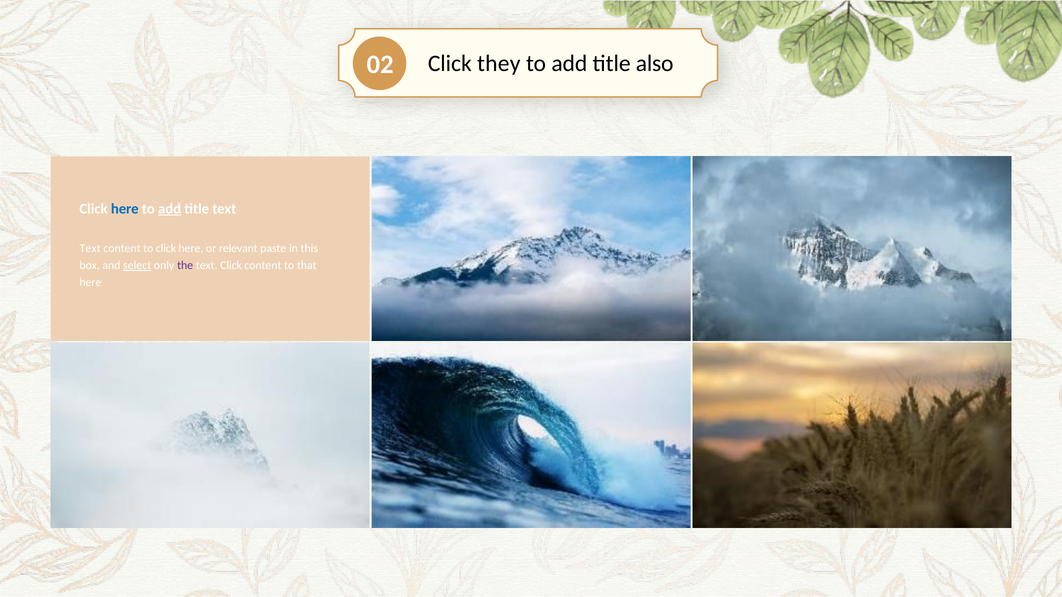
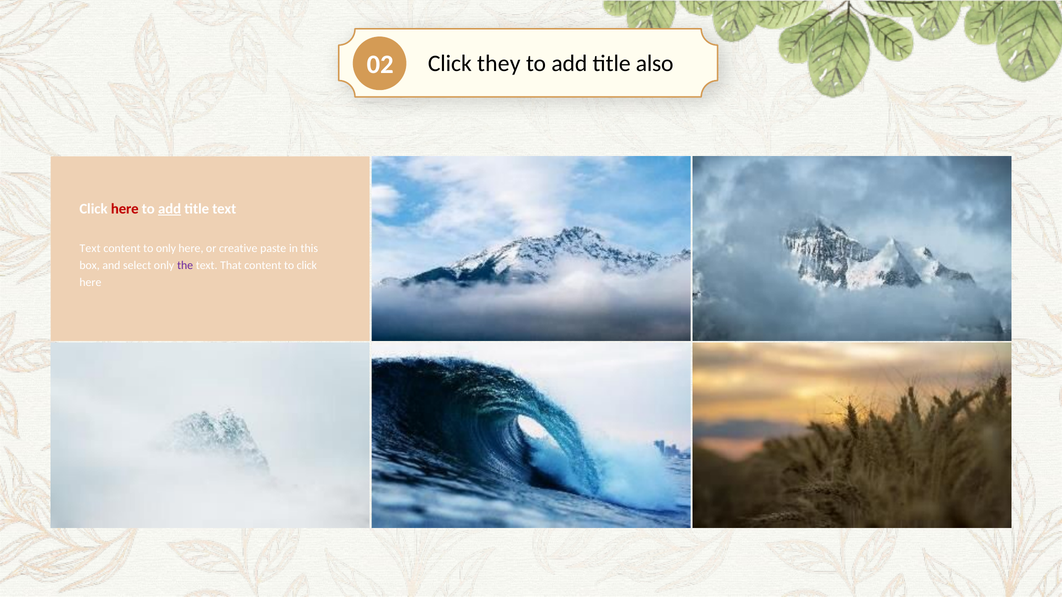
here colour: blue -> red (125, 209)
to click: click -> only (166, 249)
relevant: relevant -> creative (238, 249)
select underline: present -> none (137, 266)
text Click: Click -> That (231, 266)
to that: that -> click (307, 266)
